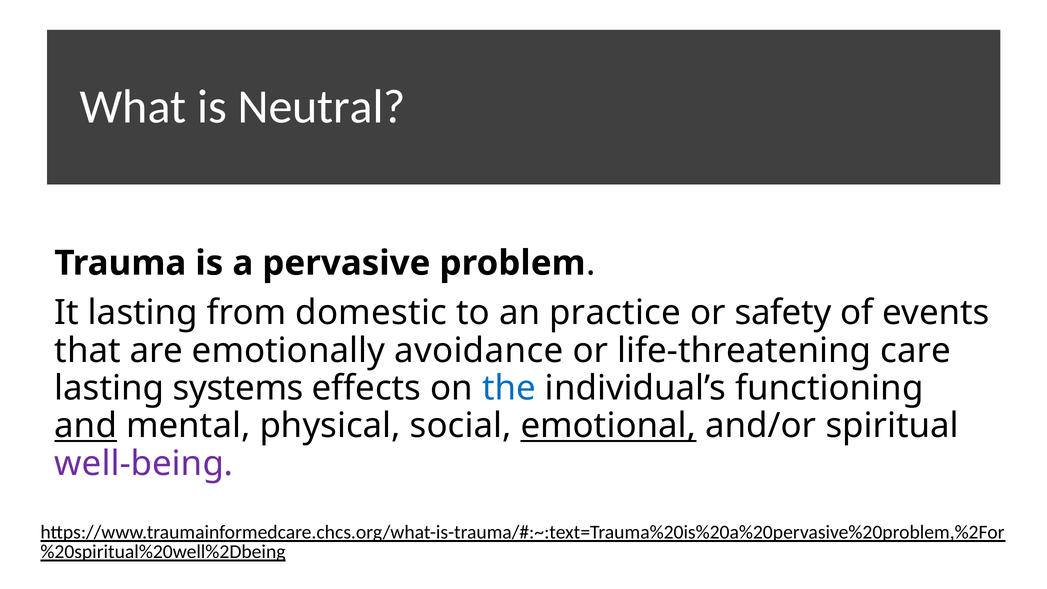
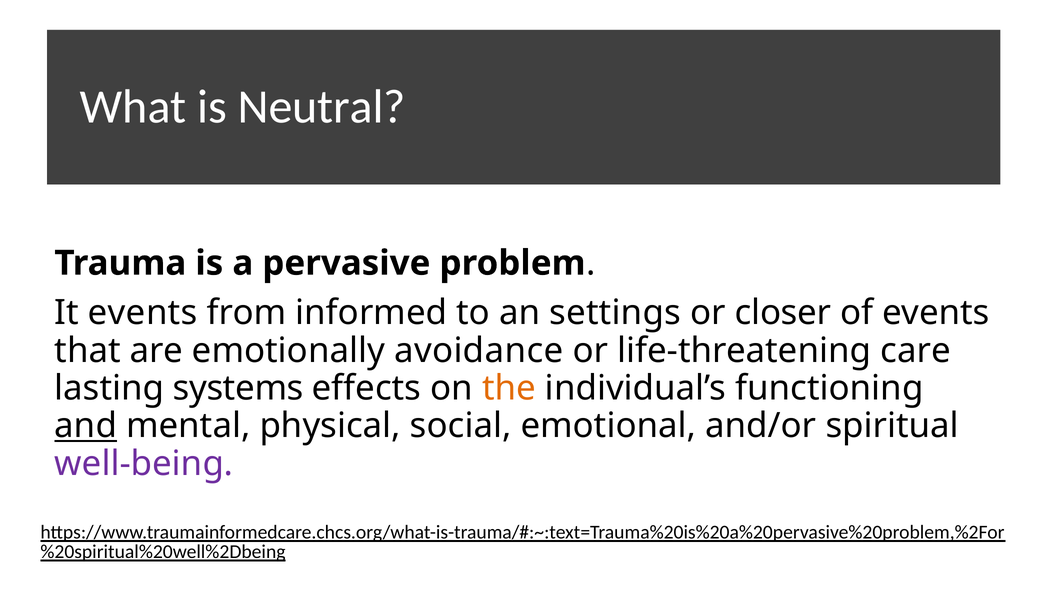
It lasting: lasting -> events (143, 313)
domestic: domestic -> informed (371, 313)
practice: practice -> settings (615, 313)
safety: safety -> closer (783, 313)
the colour: blue -> orange (509, 388)
emotional underline: present -> none (608, 426)
